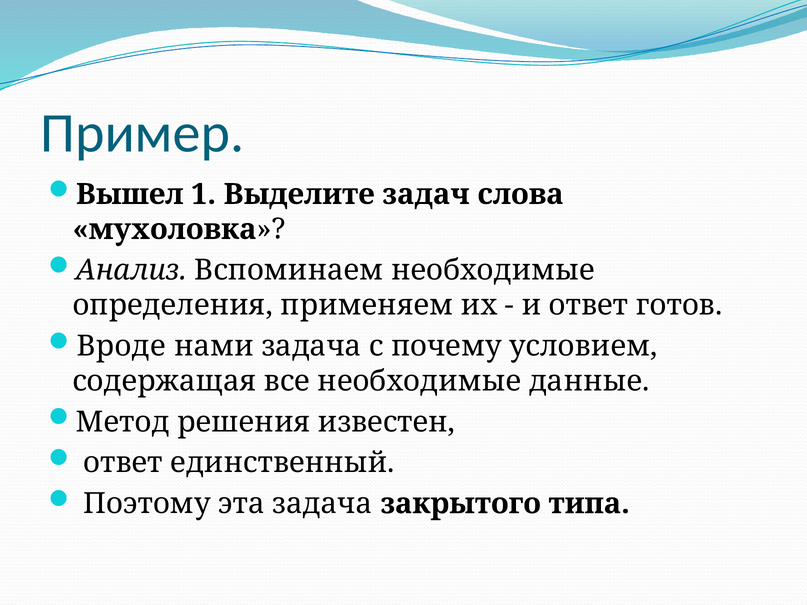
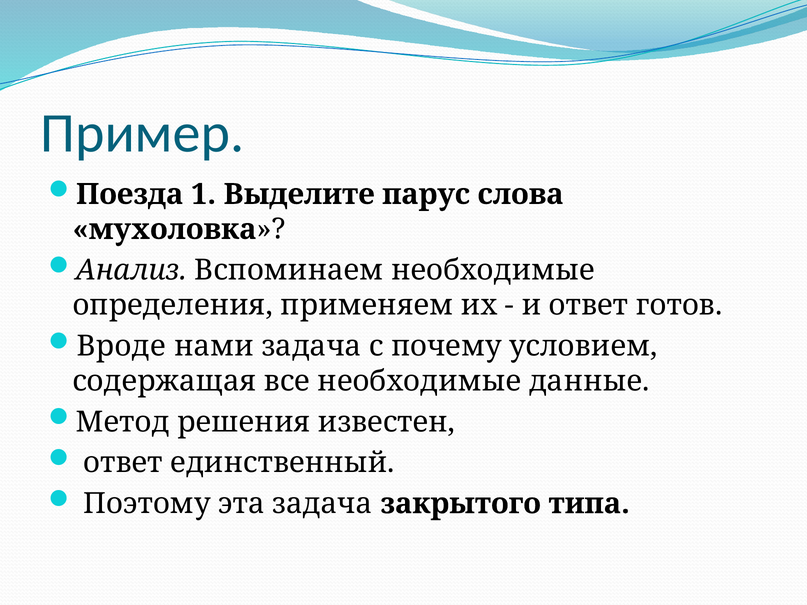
Вышел: Вышел -> Поезда (130, 194)
задач: задач -> парус (426, 194)
